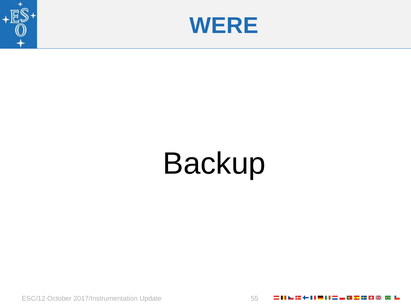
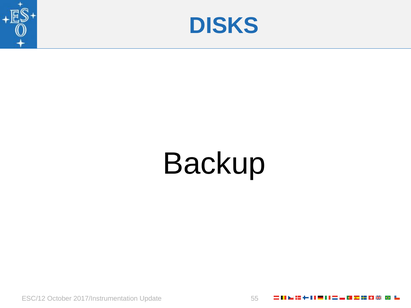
WERE: WERE -> DISKS (224, 26)
